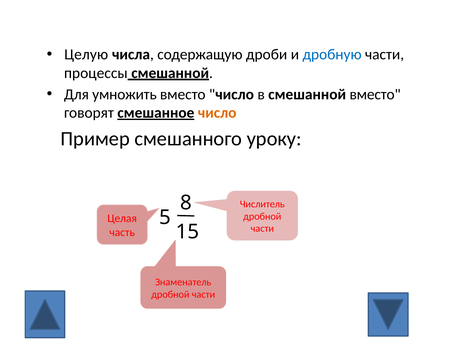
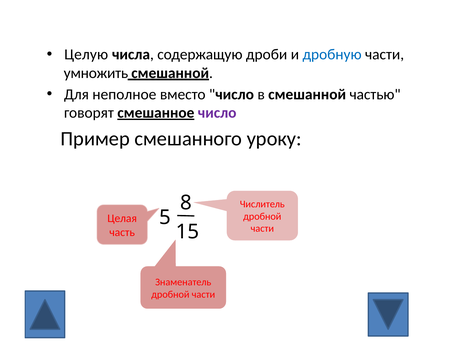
процессы: процессы -> умножить (96, 73)
умножить: умножить -> неполное (124, 94)
смешанной вместо: вместо -> частью (375, 94)
число colour: orange -> purple (217, 113)
